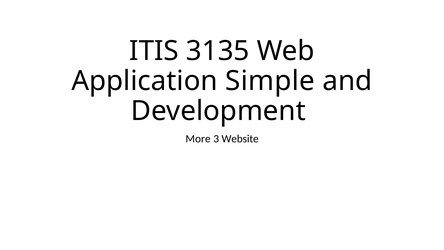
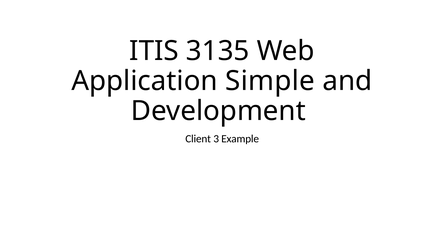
More: More -> Client (198, 139)
Website: Website -> Example (240, 139)
